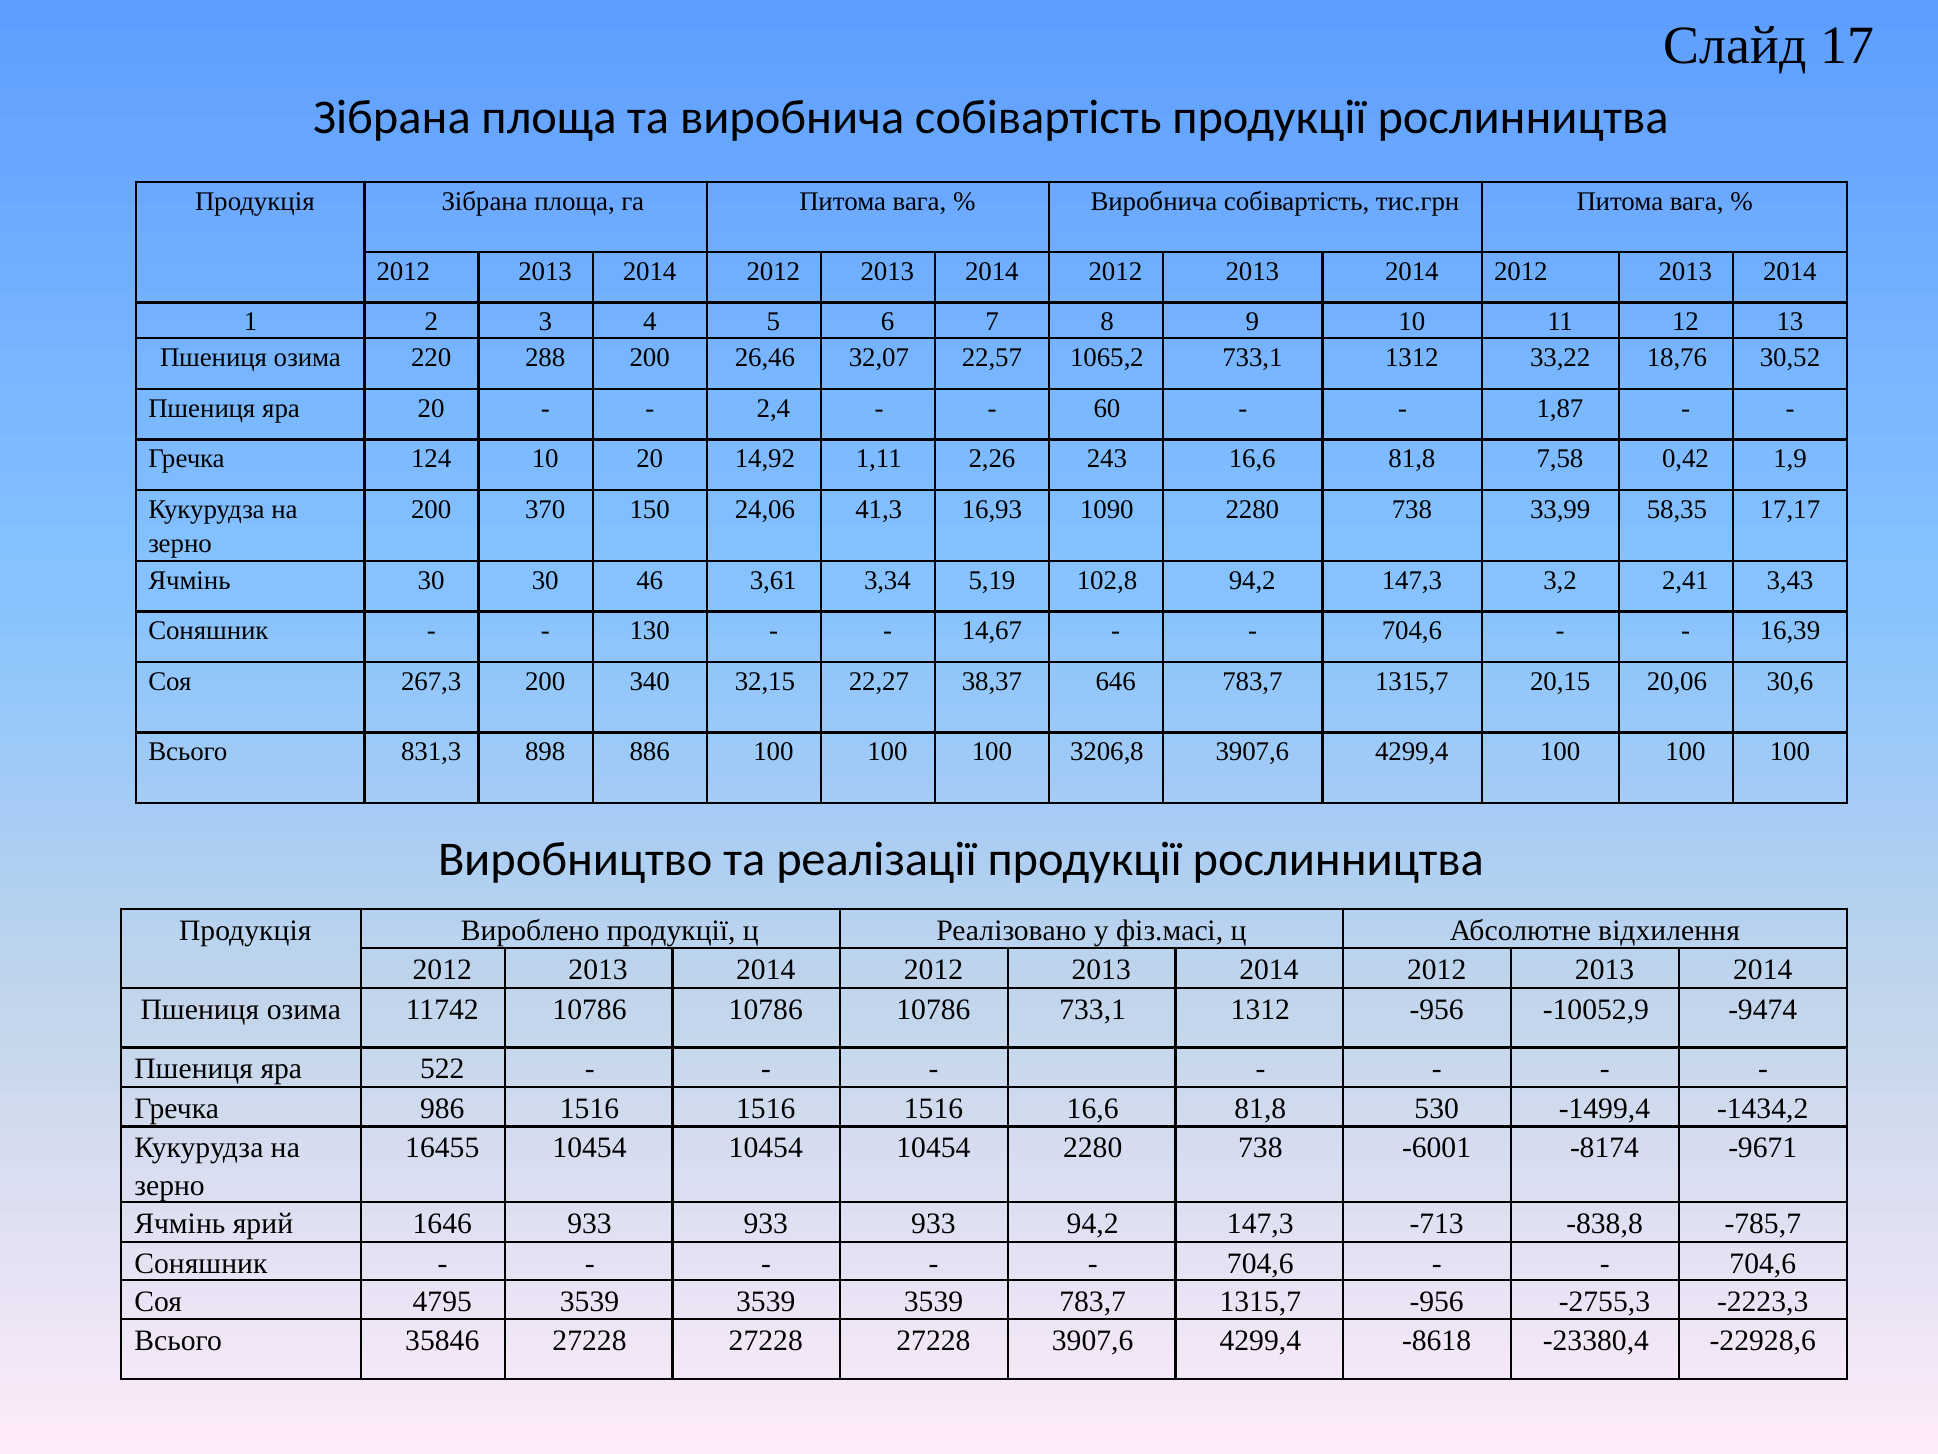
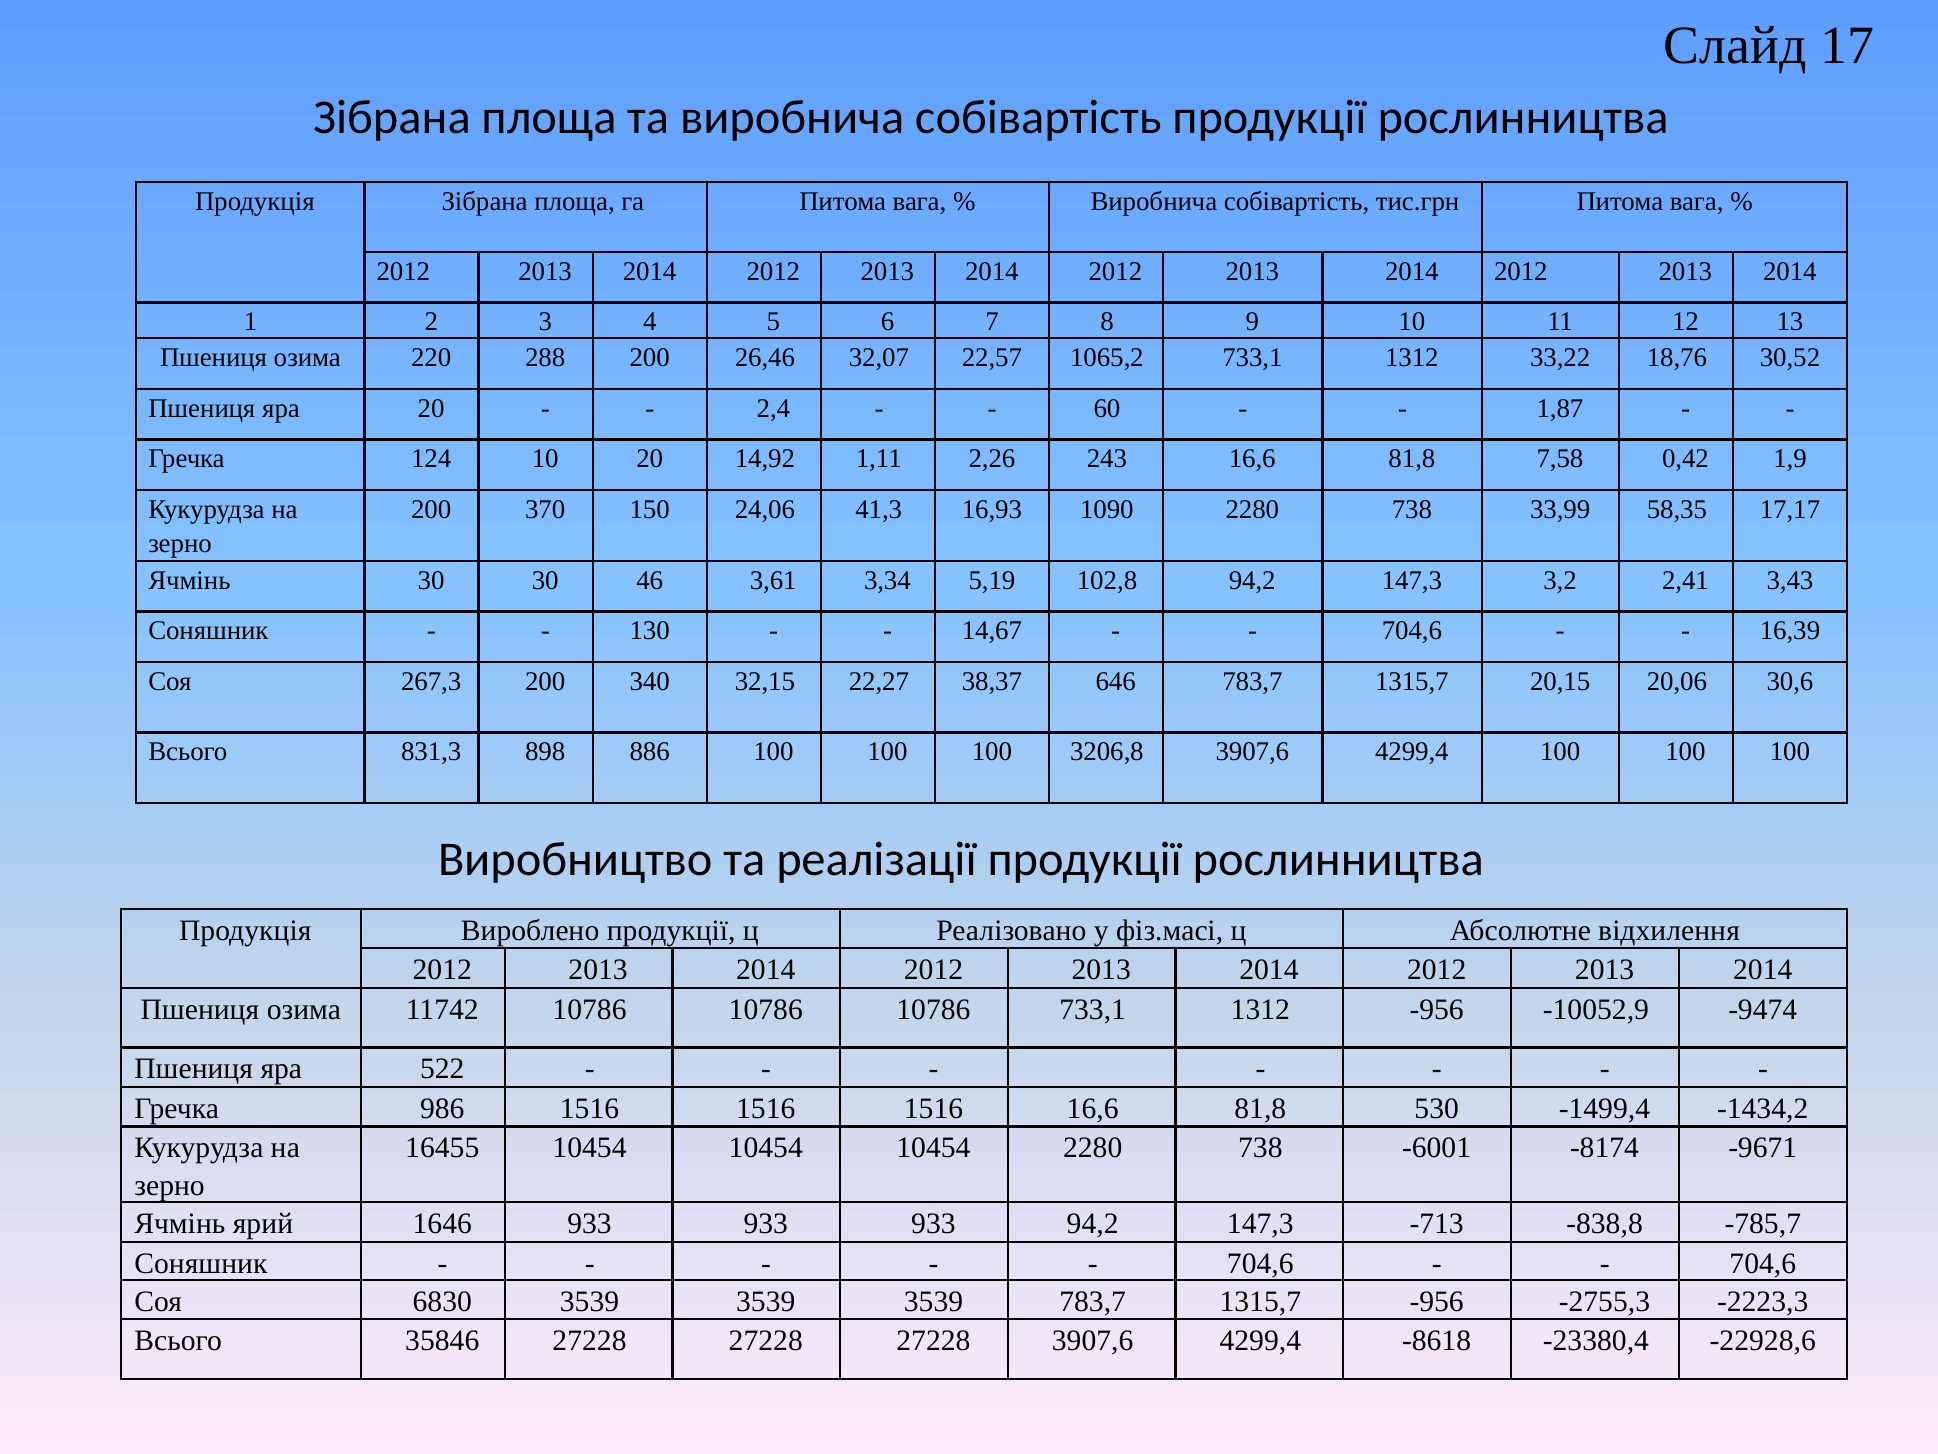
4795: 4795 -> 6830 (442, 1301)
